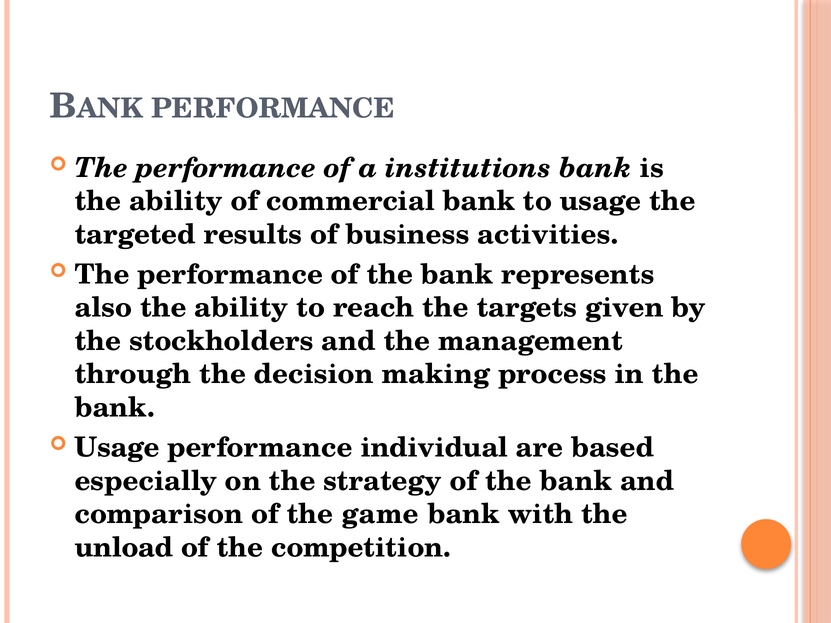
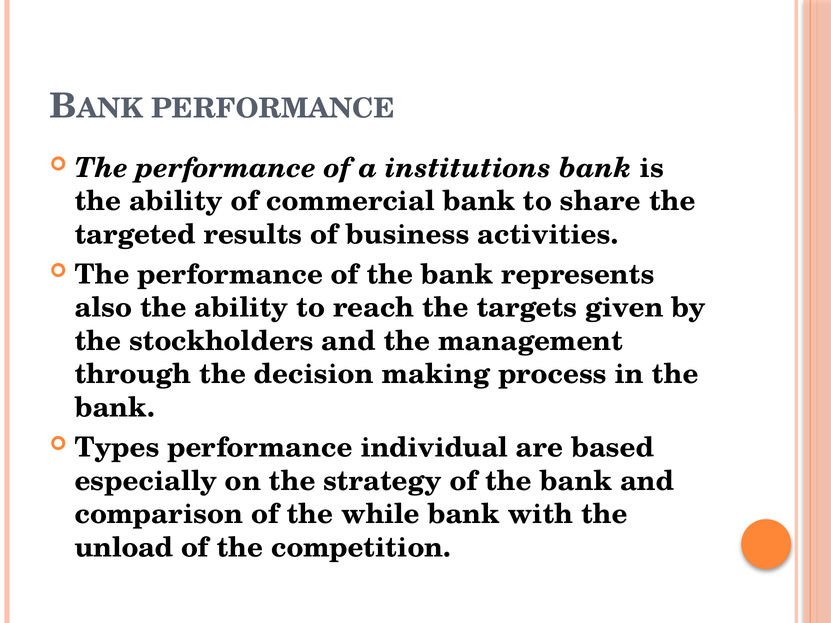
to usage: usage -> share (600, 201)
Usage: Usage -> Types (117, 448)
game: game -> while (380, 514)
